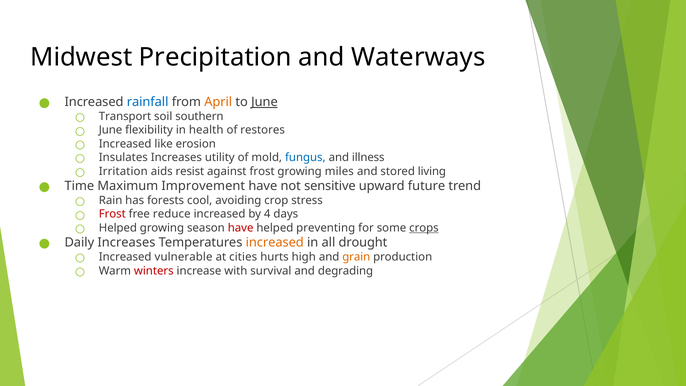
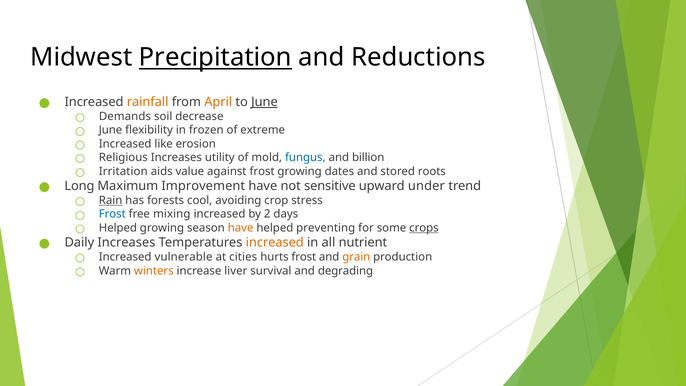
Precipitation underline: none -> present (215, 57)
Waterways: Waterways -> Reductions (418, 57)
rainfall colour: blue -> orange (148, 102)
Transport: Transport -> Demands (125, 116)
southern: southern -> decrease (199, 116)
health: health -> frozen (206, 130)
restores: restores -> extreme (263, 130)
Insulates: Insulates -> Religious (123, 158)
illness: illness -> billion (368, 158)
resist: resist -> value (190, 171)
miles: miles -> dates (339, 171)
living: living -> roots (432, 171)
Time: Time -> Long (79, 186)
future: future -> under (426, 186)
Rain underline: none -> present (111, 200)
Frost colour: red -> blue (112, 214)
reduce: reduce -> mixing (172, 214)
4: 4 -> 2 (267, 214)
have colour: red -> orange (241, 228)
drought: drought -> nutrient (363, 243)
hurts high: high -> frost (304, 257)
winters colour: red -> orange (154, 271)
with: with -> liver (236, 271)
